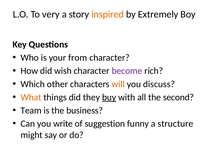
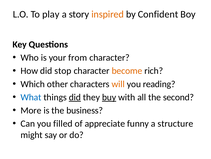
very: very -> play (51, 14)
Extremely: Extremely -> Confident (158, 14)
wish: wish -> stop (63, 71)
become colour: purple -> orange (127, 71)
discuss: discuss -> reading (159, 84)
What colour: orange -> blue (31, 97)
did underline: none -> present (75, 97)
Team: Team -> More (31, 110)
write: write -> filled (63, 123)
suggestion: suggestion -> appreciate (105, 123)
